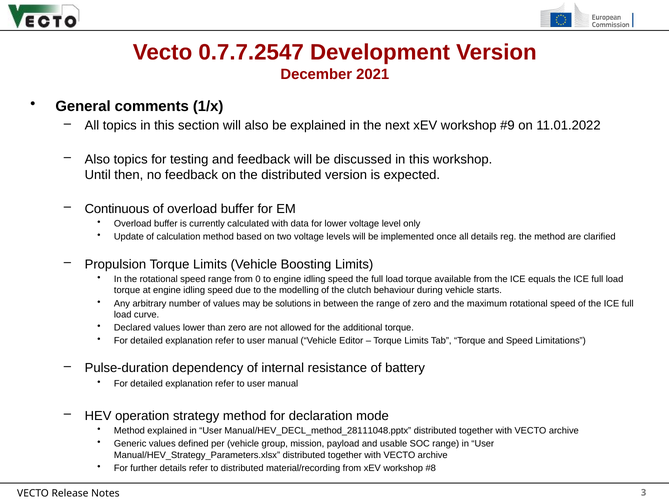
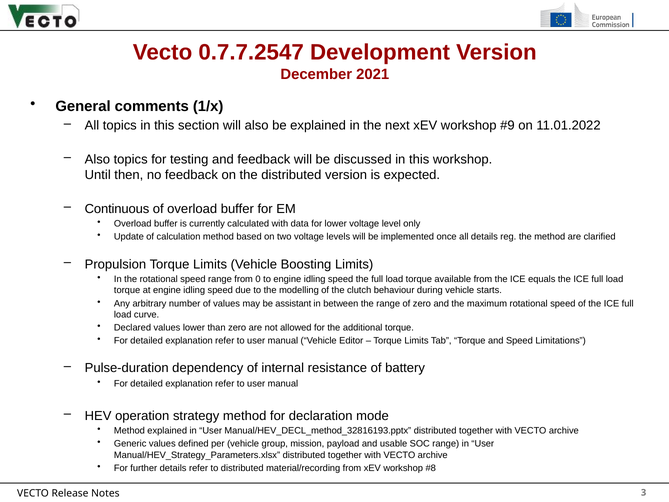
solutions: solutions -> assistant (293, 303)
Manual/HEV_DECL_method_28111048.pptx: Manual/HEV_DECL_method_28111048.pptx -> Manual/HEV_DECL_method_32816193.pptx (318, 431)
